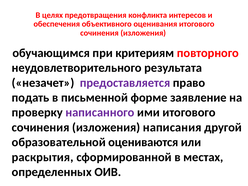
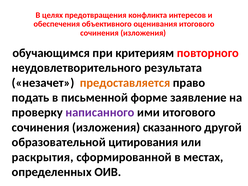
предоставляется colour: purple -> orange (125, 83)
написания: написания -> сказанного (172, 127)
оцениваются: оцениваются -> цитирования (143, 142)
